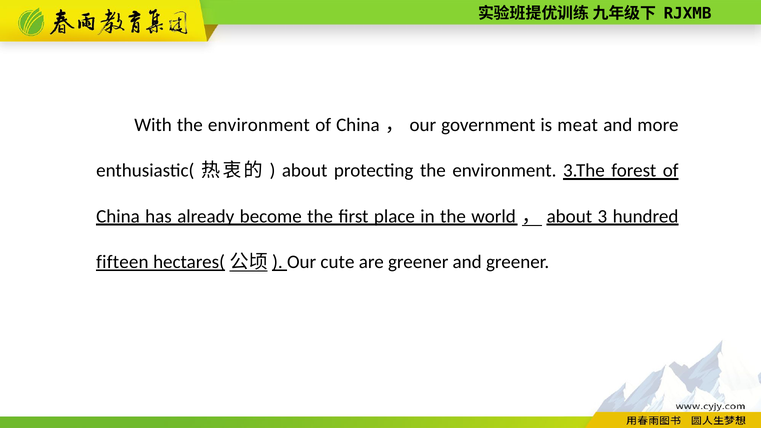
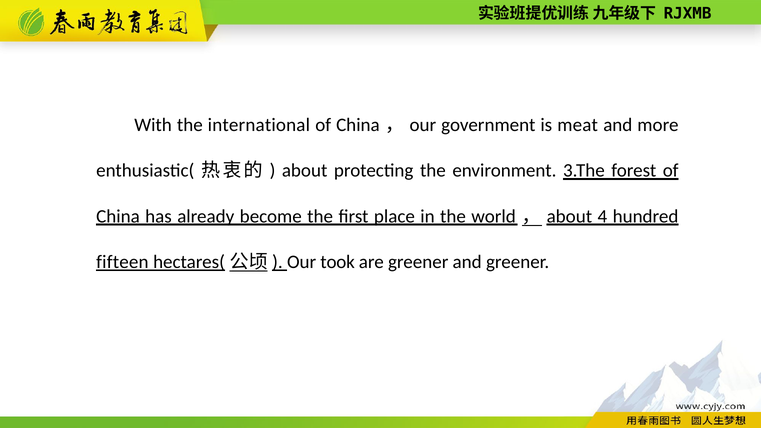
With the environment: environment -> international (259, 125)
3: 3 -> 4 (602, 216)
cute: cute -> took (338, 262)
